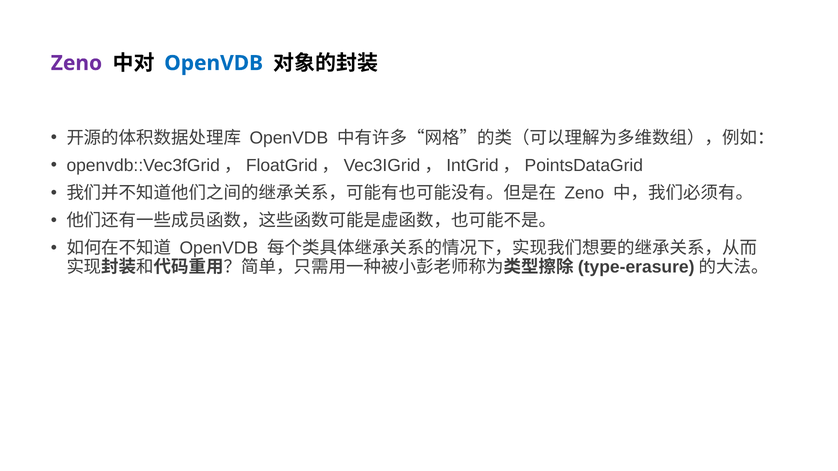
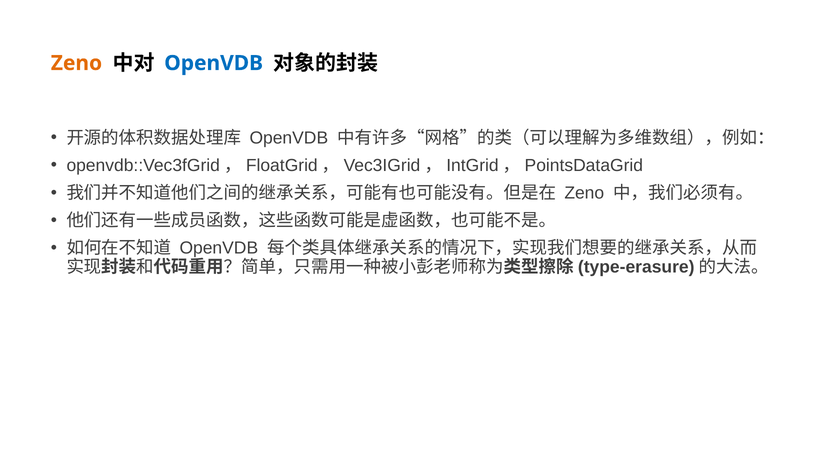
Zeno colour: purple -> orange (76, 63)
